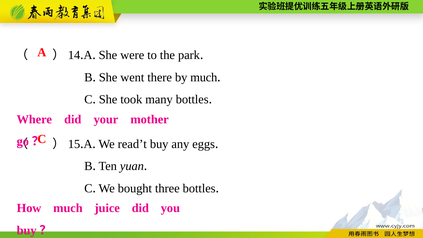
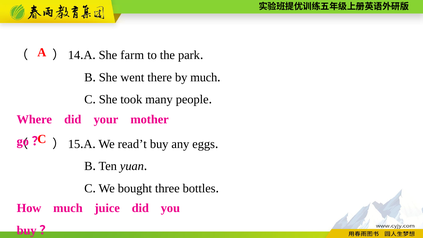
were: were -> farm (132, 55)
many bottles: bottles -> people (192, 99)
